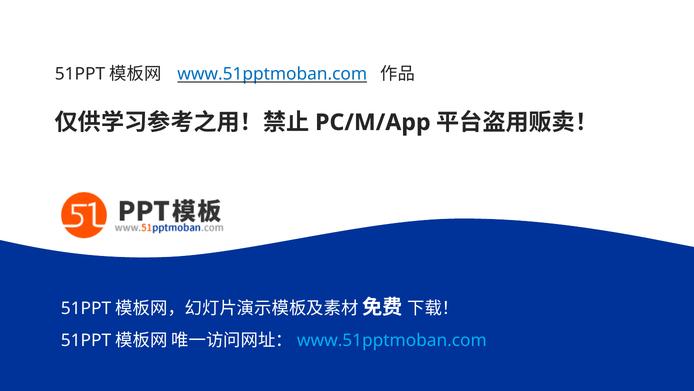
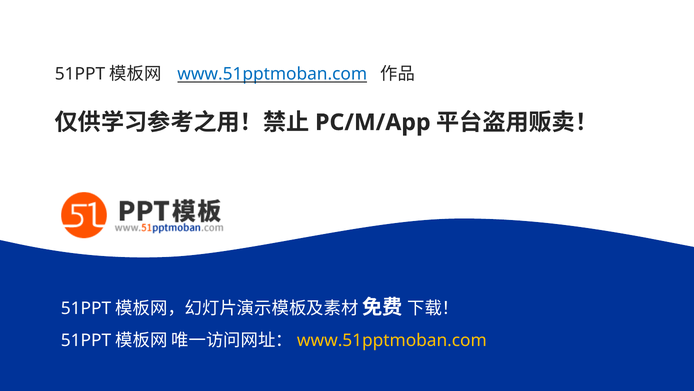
www.51pptmoban.com colour: light blue -> yellow (392, 340)
